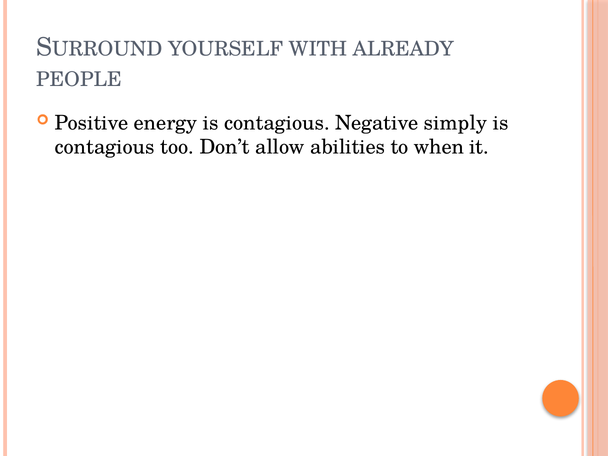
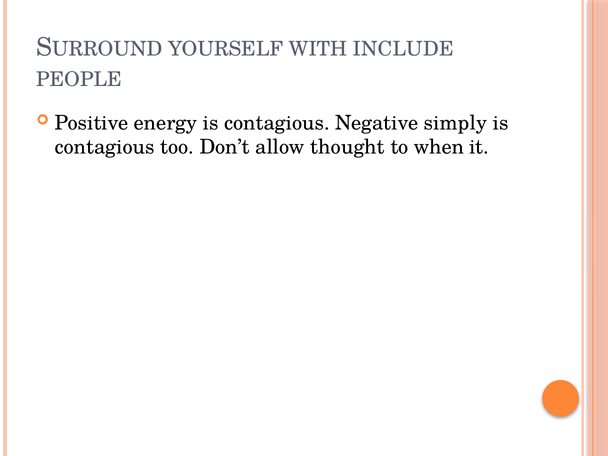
ALREADY: ALREADY -> INCLUDE (403, 49)
abilities: abilities -> thought (348, 147)
